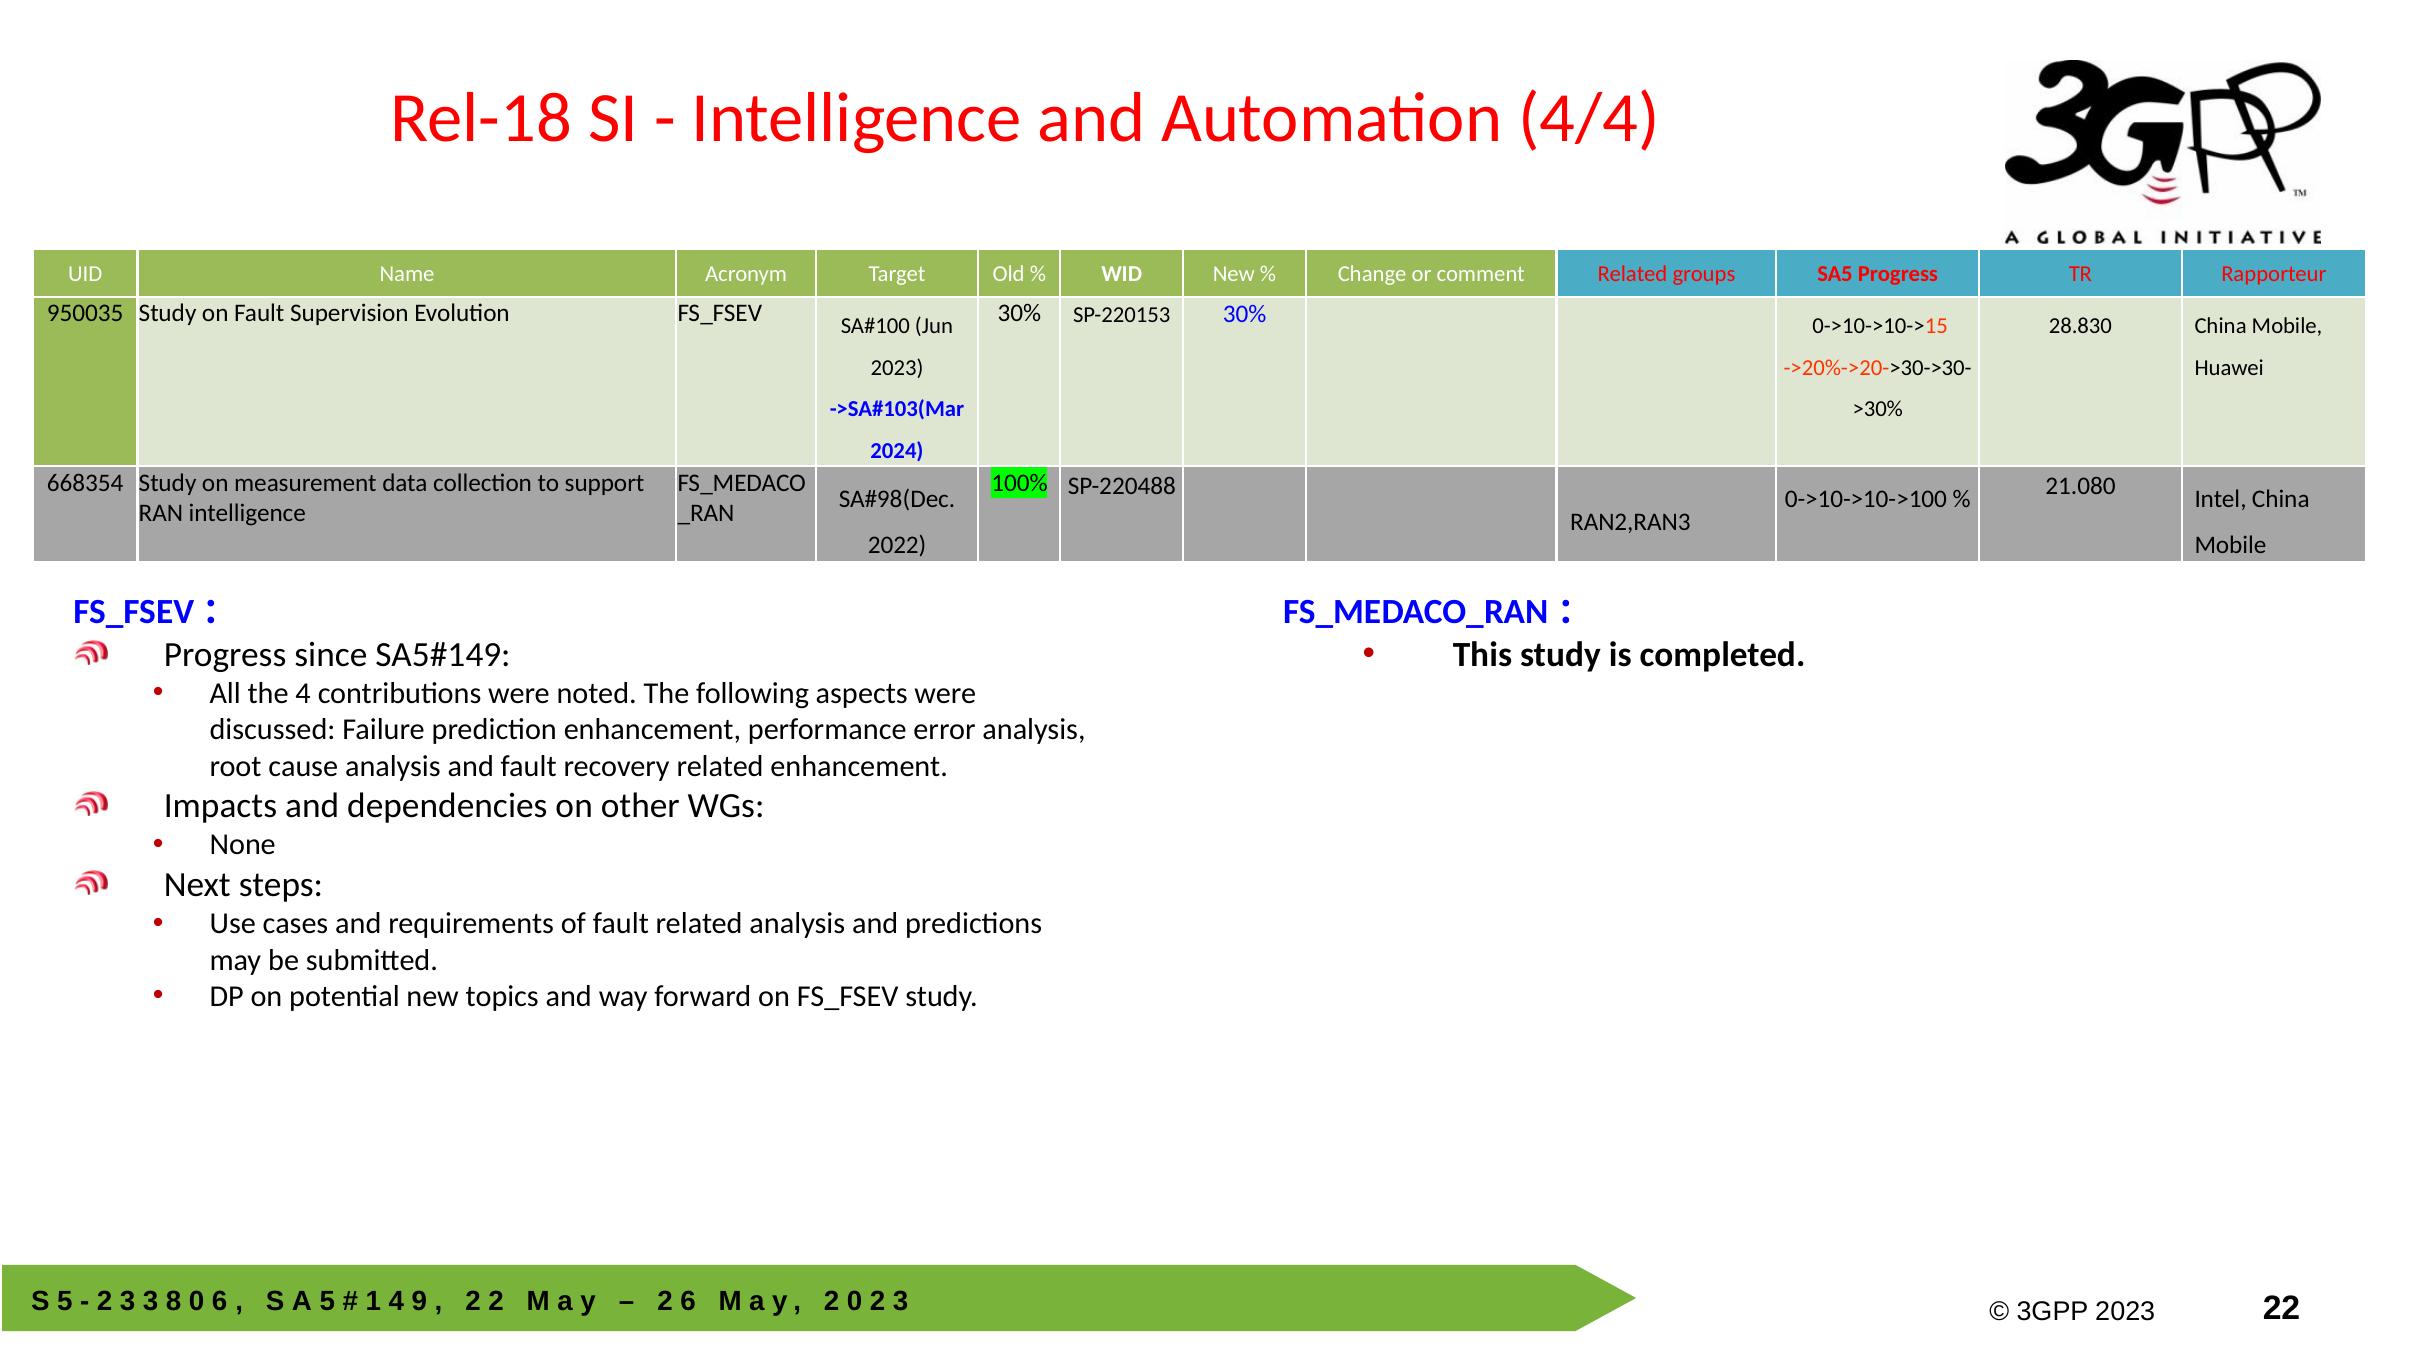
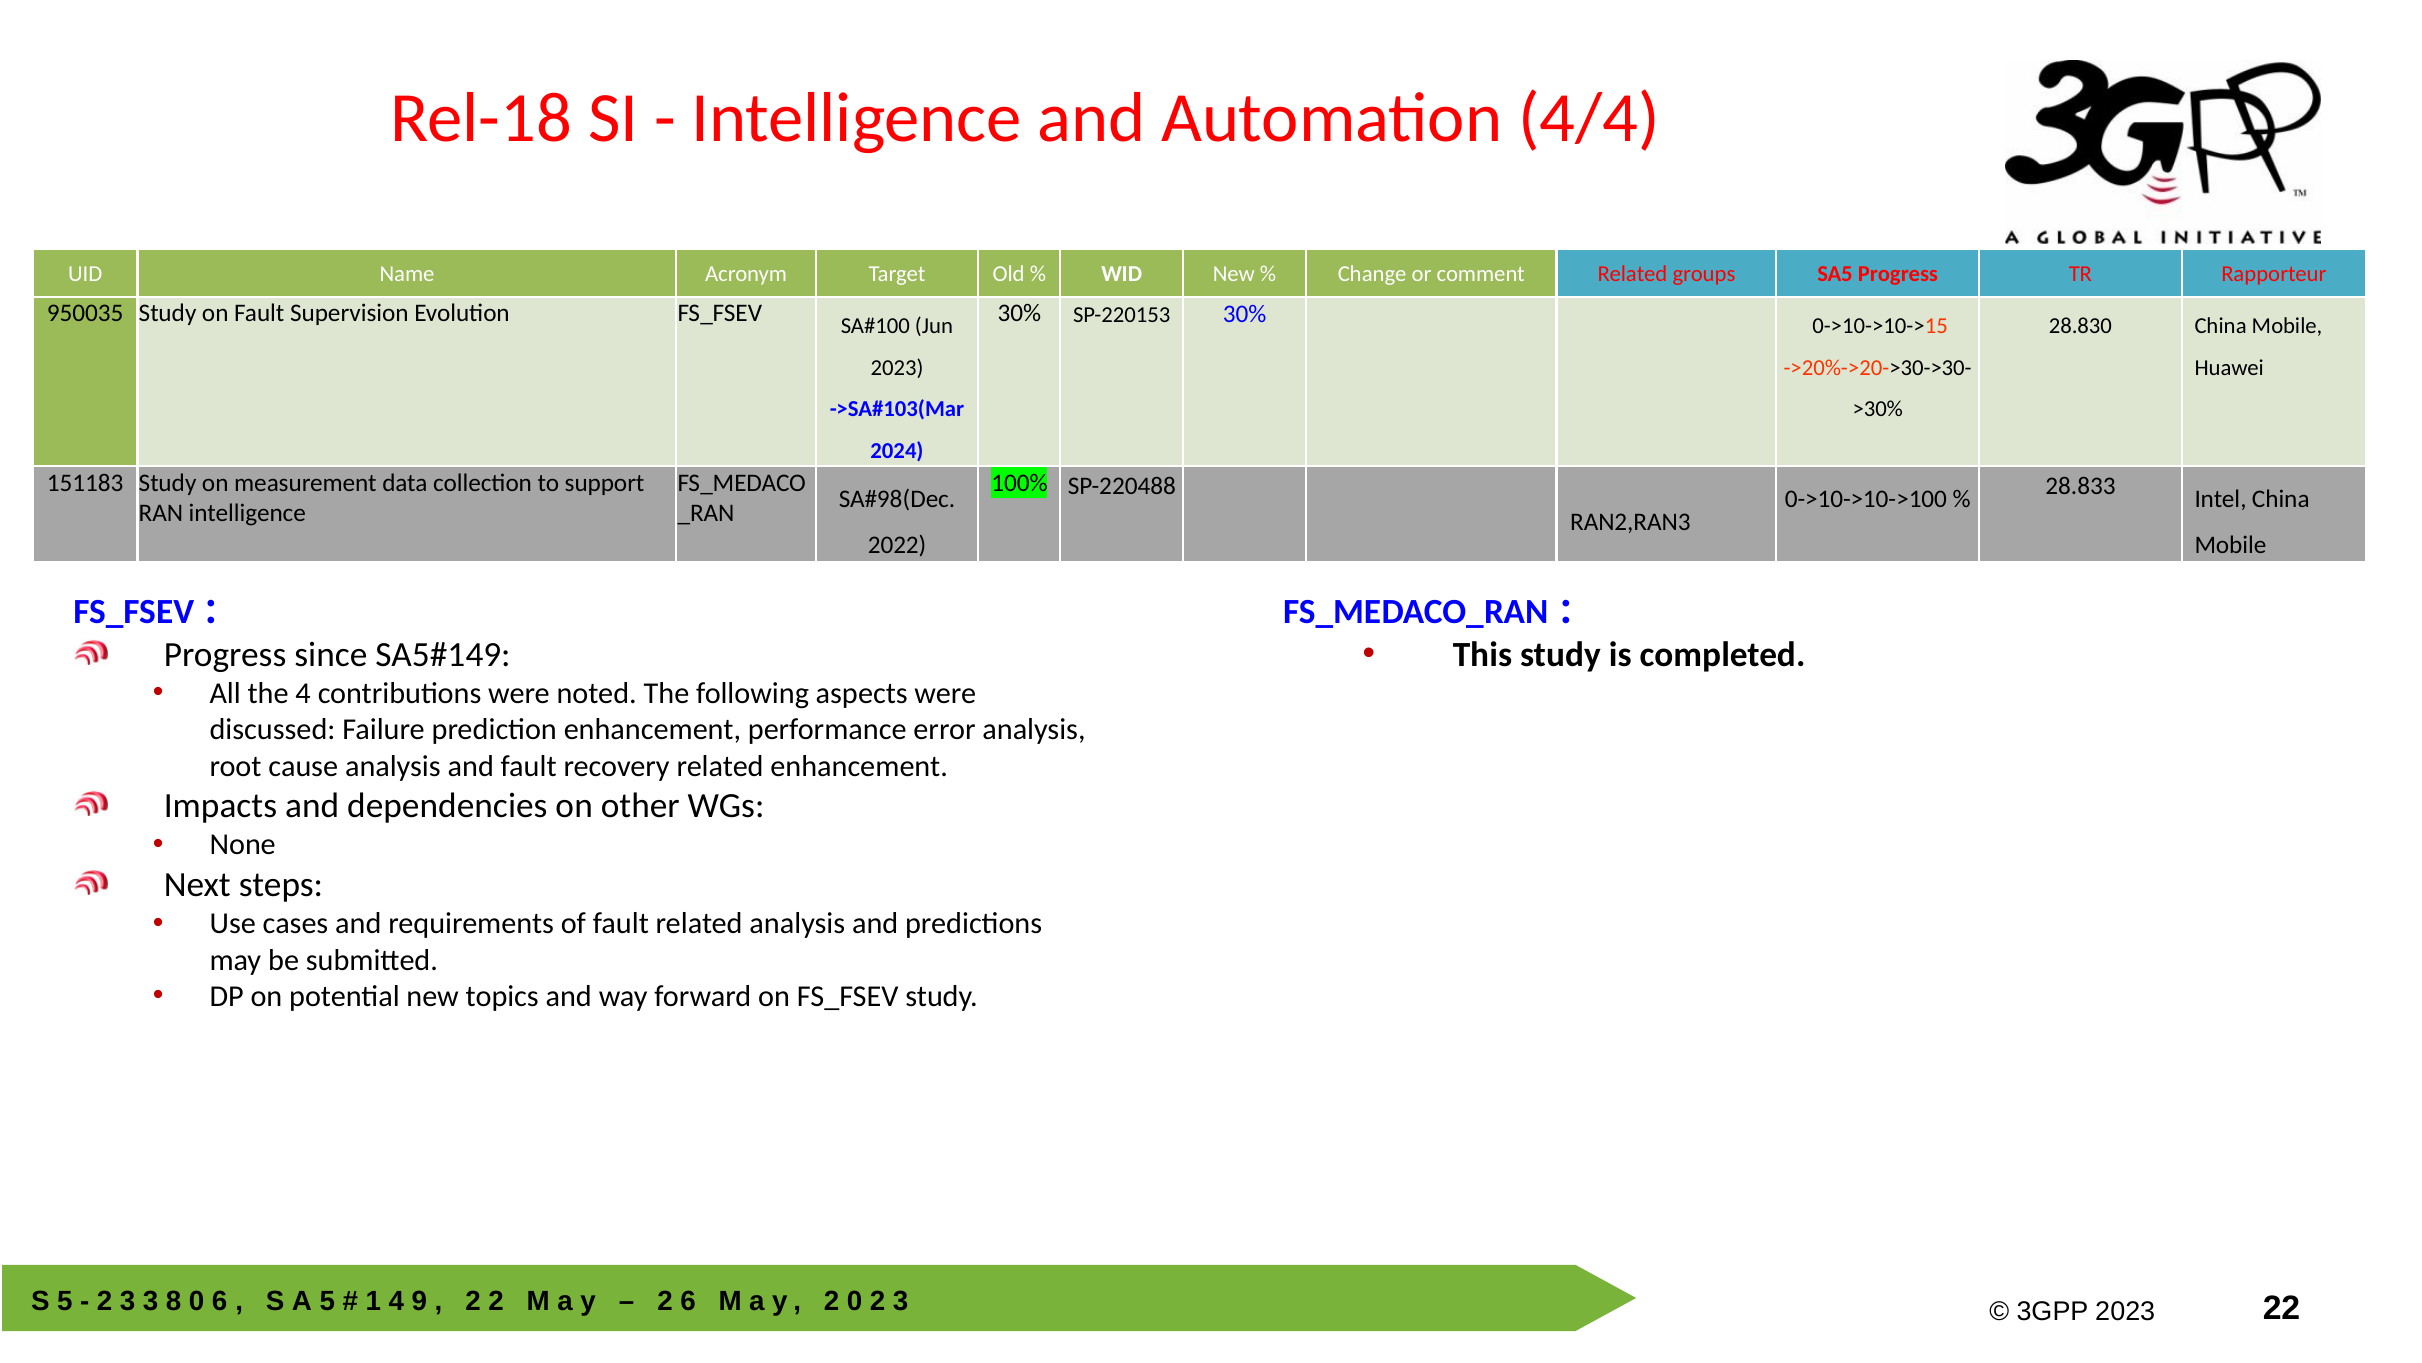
668354: 668354 -> 151183 (85, 483)
21.080: 21.080 -> 28.833 (2081, 485)
